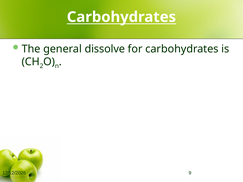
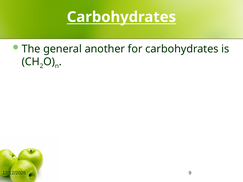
dissolve: dissolve -> another (105, 49)
